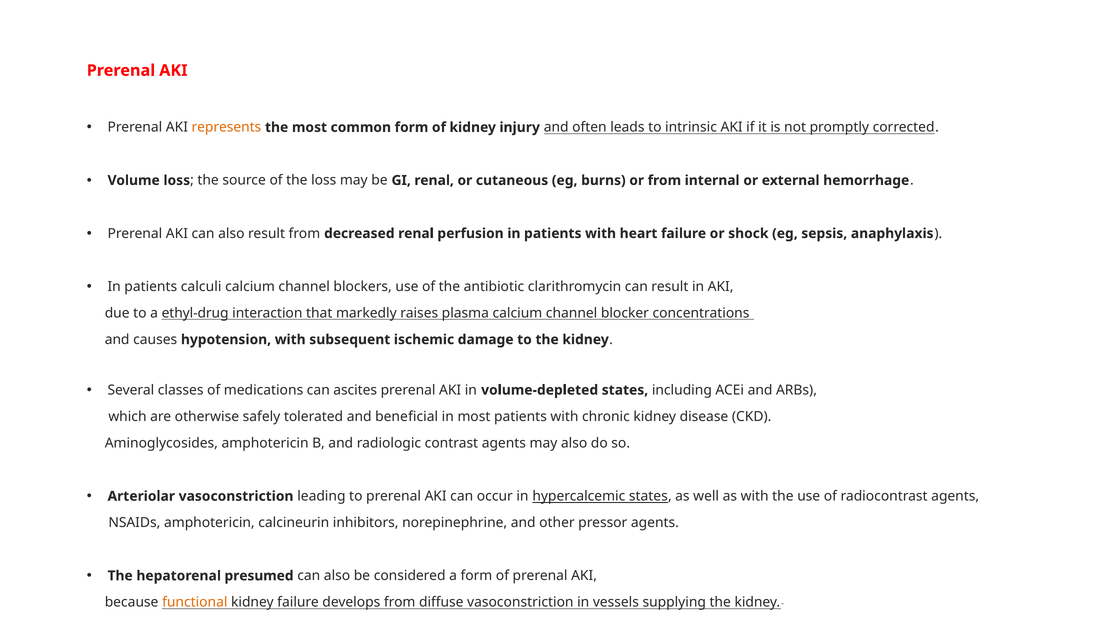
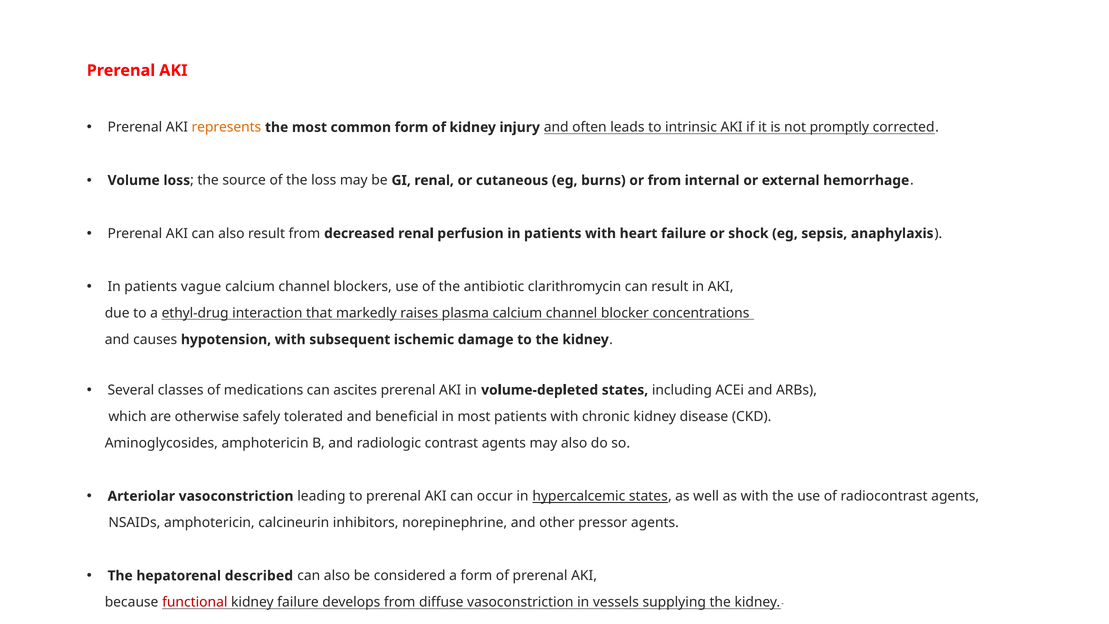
calculi: calculi -> vague (201, 286)
presumed: presumed -> described (259, 576)
functional colour: orange -> red (195, 602)
